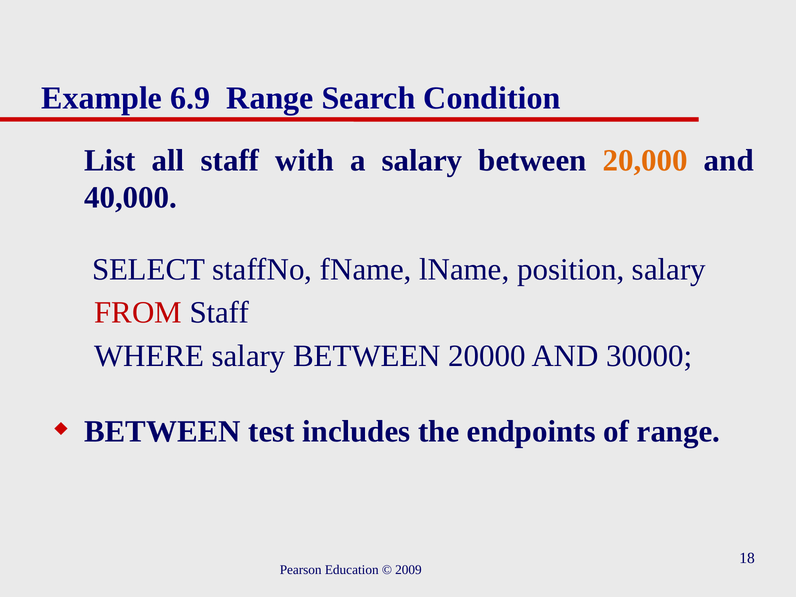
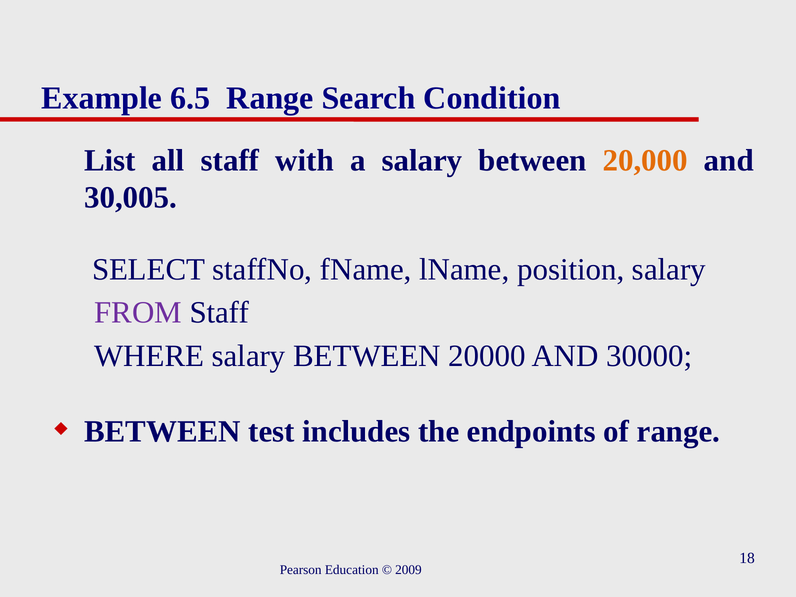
6.9: 6.9 -> 6.5 (190, 98)
40,000: 40,000 -> 30,005 (131, 197)
FROM colour: red -> purple (138, 313)
